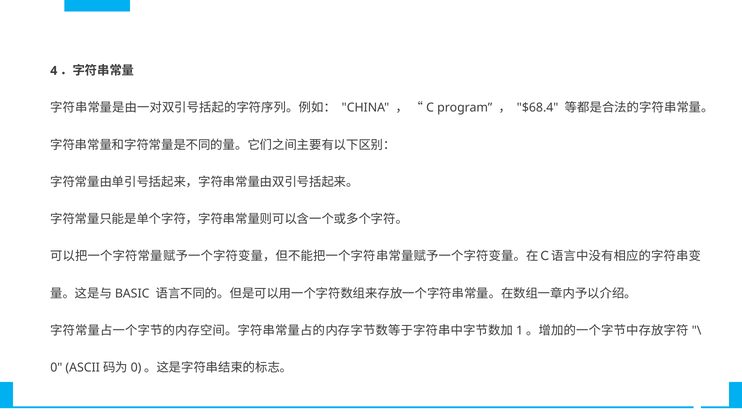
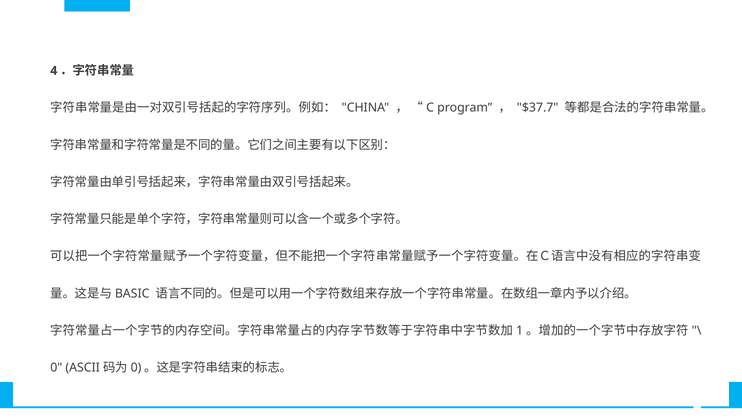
$68.4: $68.4 -> $37.7 (538, 108)
